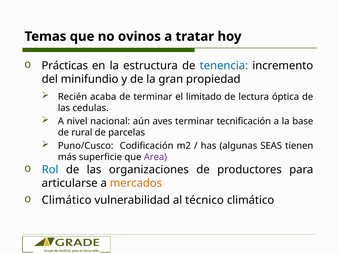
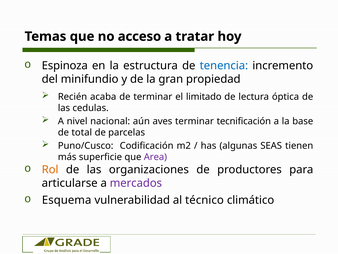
ovinos: ovinos -> acceso (139, 36)
Prácticas: Prácticas -> Espinoza (65, 66)
rural: rural -> total (82, 132)
Rol colour: blue -> orange (50, 169)
mercados colour: orange -> purple (136, 183)
Climático: Climático -> Esquema (67, 200)
